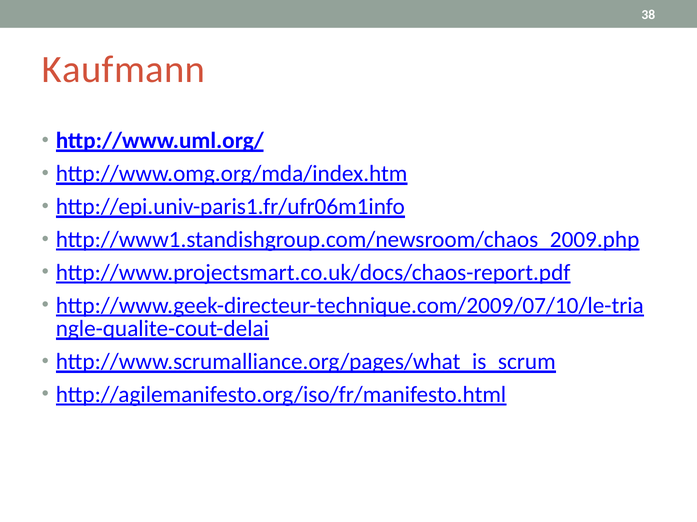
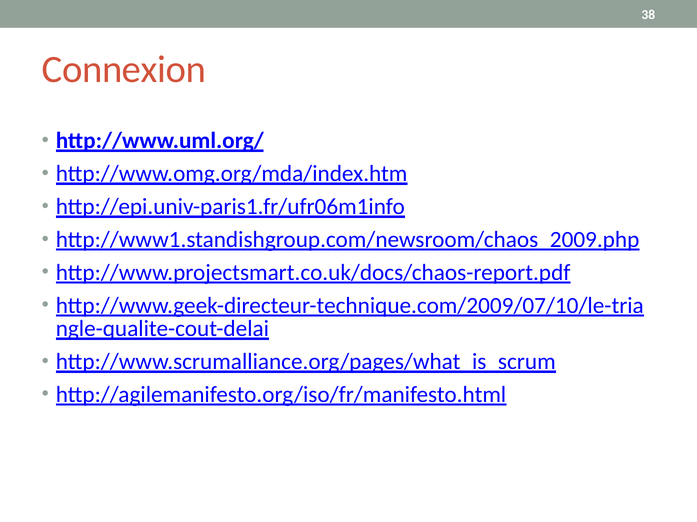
Kaufmann: Kaufmann -> Connexion (124, 69)
